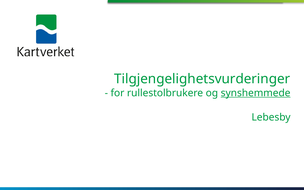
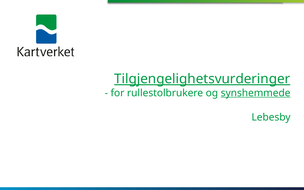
Tilgjengelighetsvurderinger underline: none -> present (202, 79)
